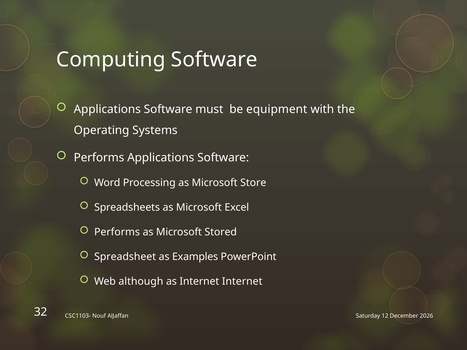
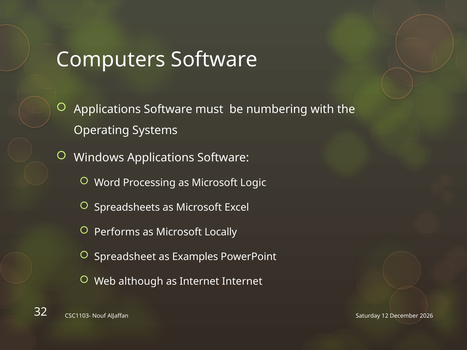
Computing: Computing -> Computers (111, 60)
equipment: equipment -> numbering (277, 109)
Performs: Performs -> Windows (99, 158)
Store: Store -> Logic (253, 183)
Stored: Stored -> Locally (221, 232)
